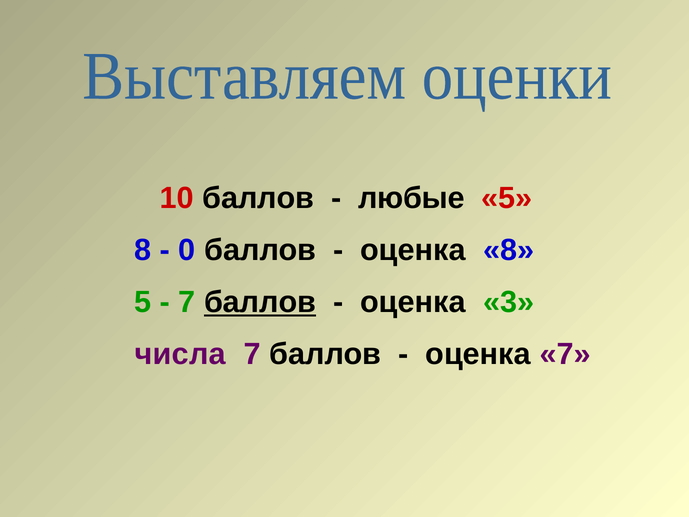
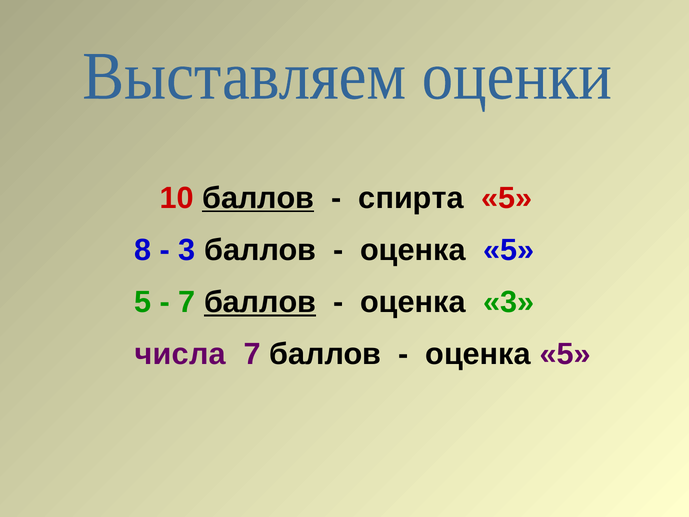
баллов underline: none -> present (258, 198)
любые: любые -> спирта (411, 198)
0: 0 -> 3 (187, 250)
8: 8 -> 5 (509, 250)
7: 7 -> 5 (565, 354)
